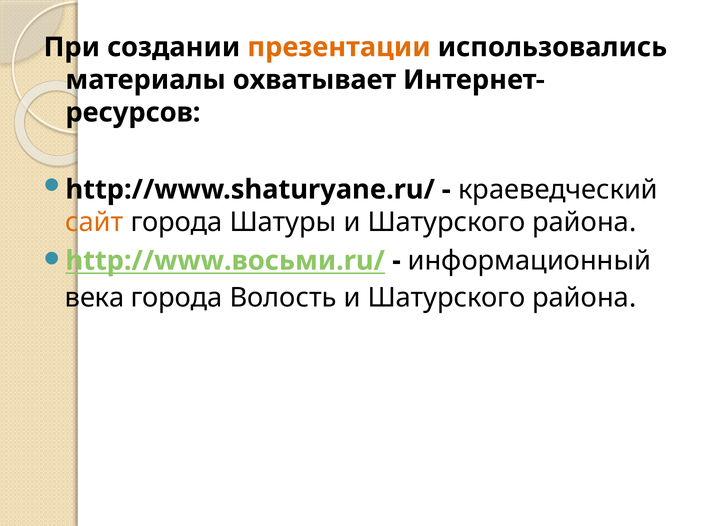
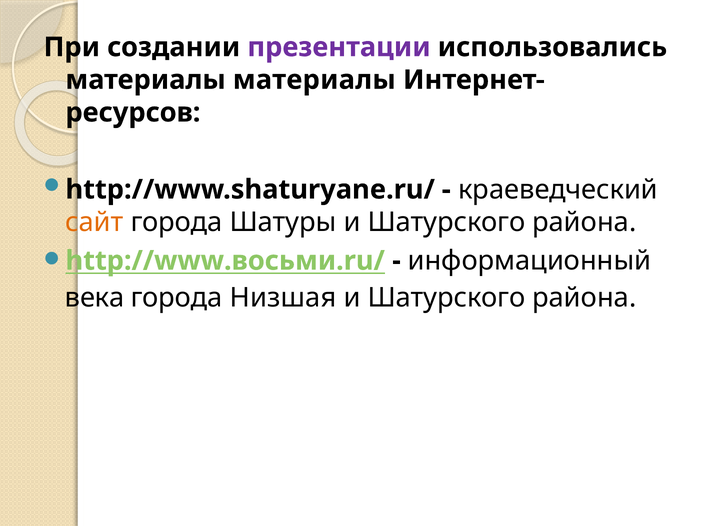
презентации colour: orange -> purple (339, 47)
материалы охватывает: охватывает -> материалы (314, 80)
Волость: Волость -> Низшая (283, 298)
